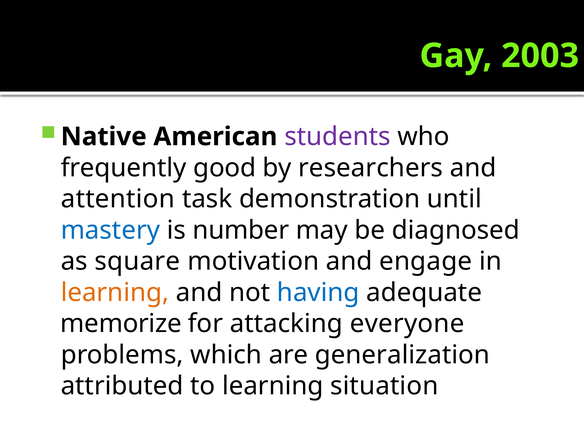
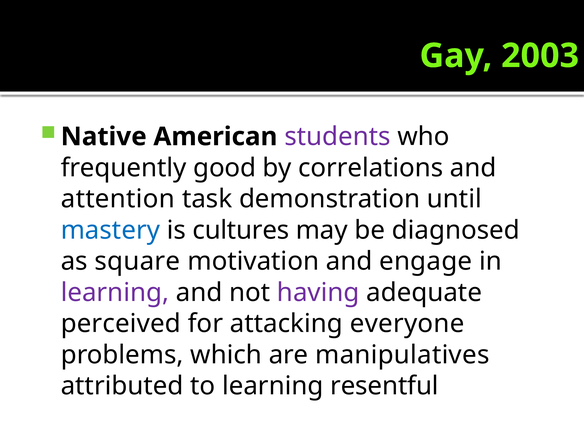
researchers: researchers -> correlations (371, 168)
number: number -> cultures (241, 230)
learning colour: orange -> purple (115, 293)
having colour: blue -> purple (318, 293)
memorize: memorize -> perceived (121, 324)
generalization: generalization -> manipulatives (402, 355)
situation: situation -> resentful (384, 386)
